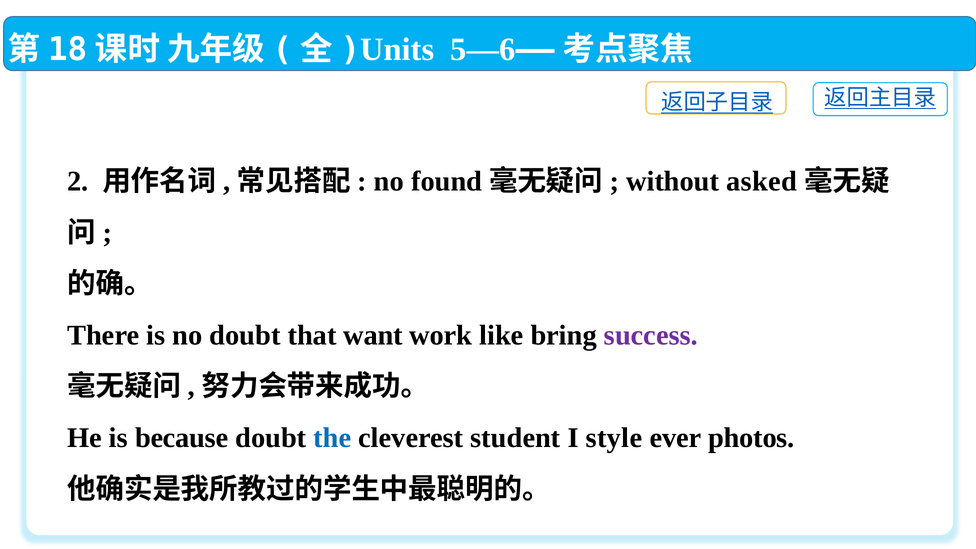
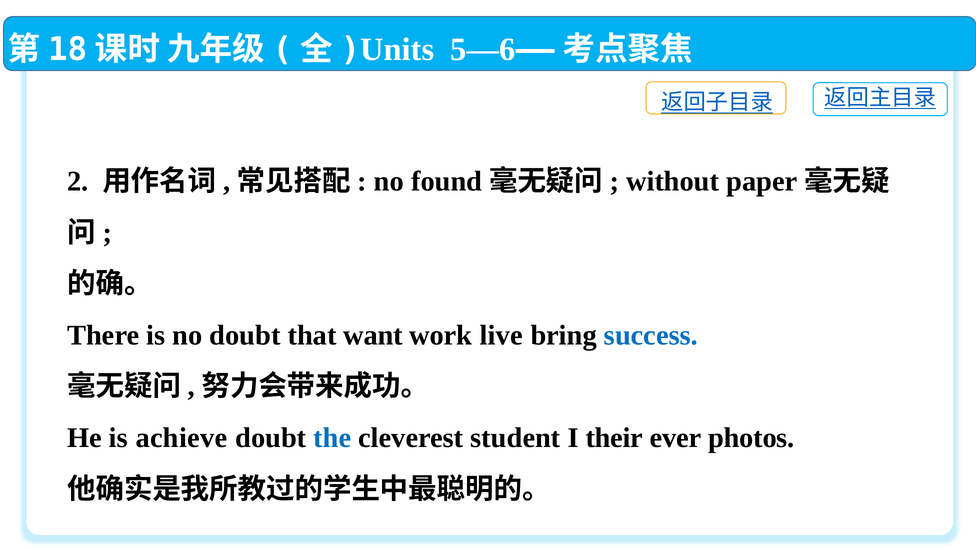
asked: asked -> paper (762, 181)
like: like -> live (501, 335)
success colour: purple -> blue (651, 335)
because: because -> achieve (181, 438)
style: style -> their (614, 438)
